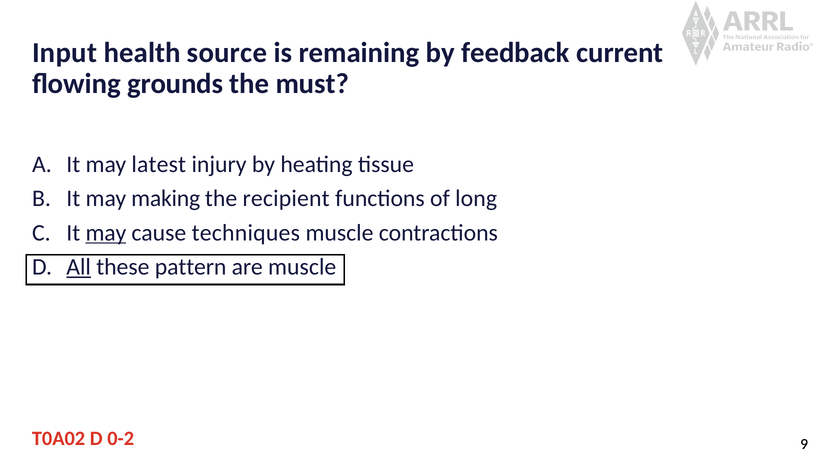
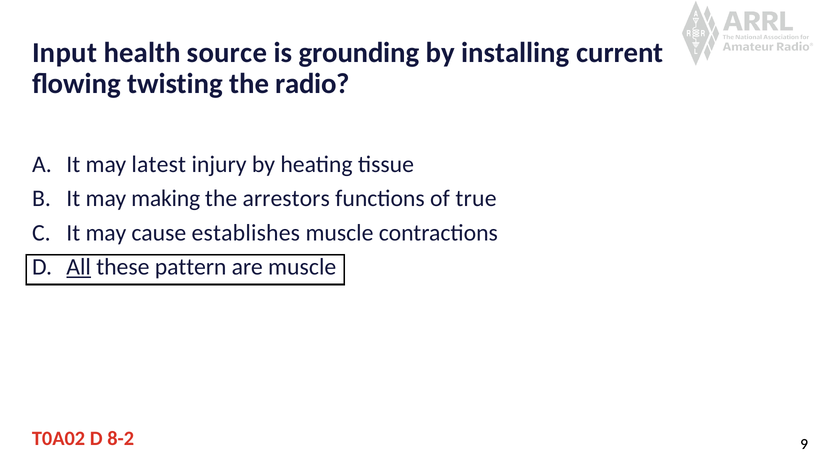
remaining: remaining -> grounding (359, 53)
feedback: feedback -> installing (515, 53)
grounds: grounds -> twisting (175, 84)
must: must -> radio (312, 84)
recipient: recipient -> arrestors (286, 199)
long: long -> true (476, 199)
may underline: present -> none (106, 233)
techniques: techniques -> establishes (246, 233)
0-2: 0-2 -> 8-2 (121, 438)
